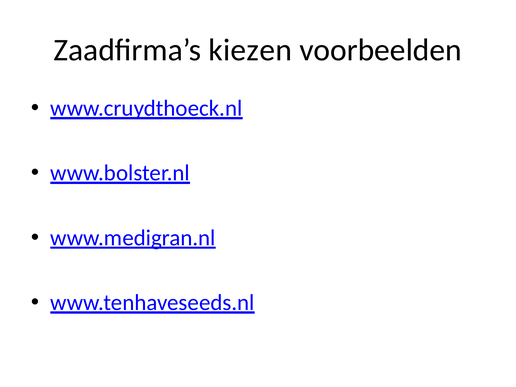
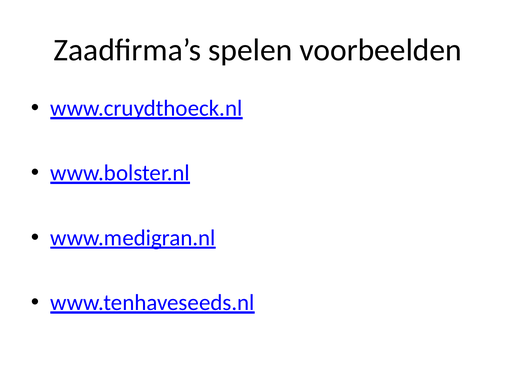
kiezen: kiezen -> spelen (250, 50)
